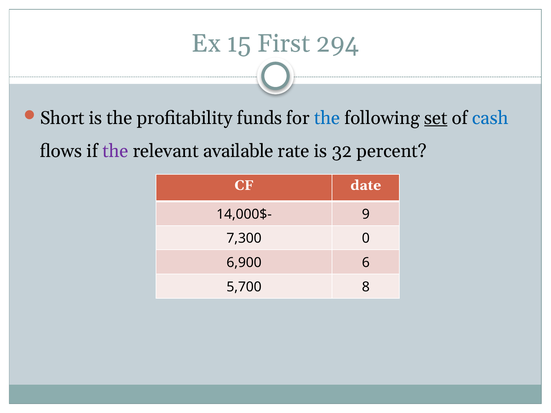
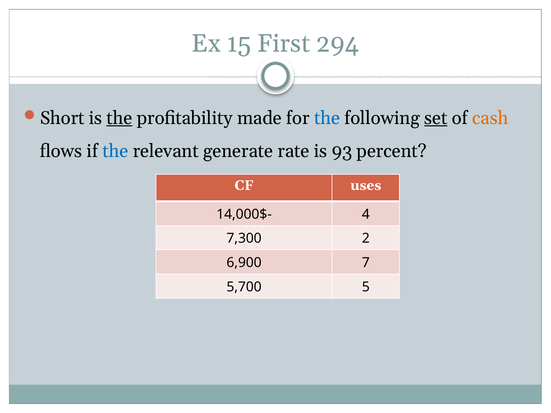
the underline: none -> present (119, 118)
funds: funds -> made (259, 118)
cash colour: blue -> orange (490, 118)
the colour: purple -> blue (115, 151)
available: available -> generate (238, 151)
32: 32 -> 93 (342, 151)
date: date -> uses (366, 185)
9: 9 -> 4 (366, 214)
0: 0 -> 2 (366, 239)
6: 6 -> 7 (366, 263)
8: 8 -> 5 (366, 287)
